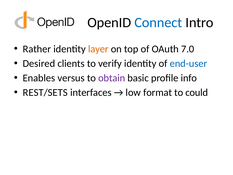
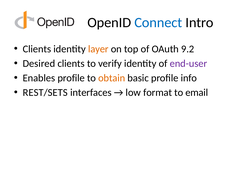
Rather: Rather -> Clients (37, 49)
7.0: 7.0 -> 9.2 (188, 49)
end-user colour: blue -> purple (188, 63)
Enables versus: versus -> profile (71, 78)
obtain colour: purple -> orange (112, 78)
could: could -> email (197, 92)
